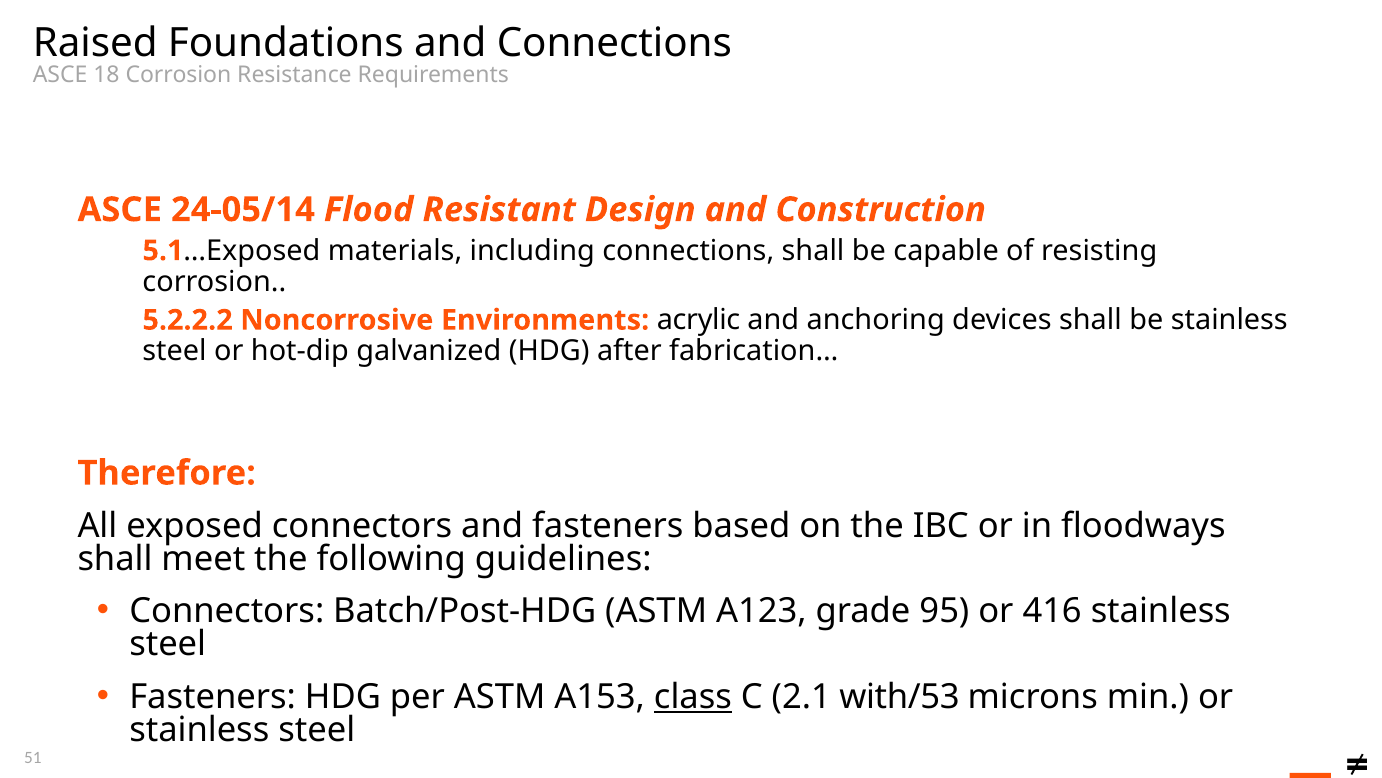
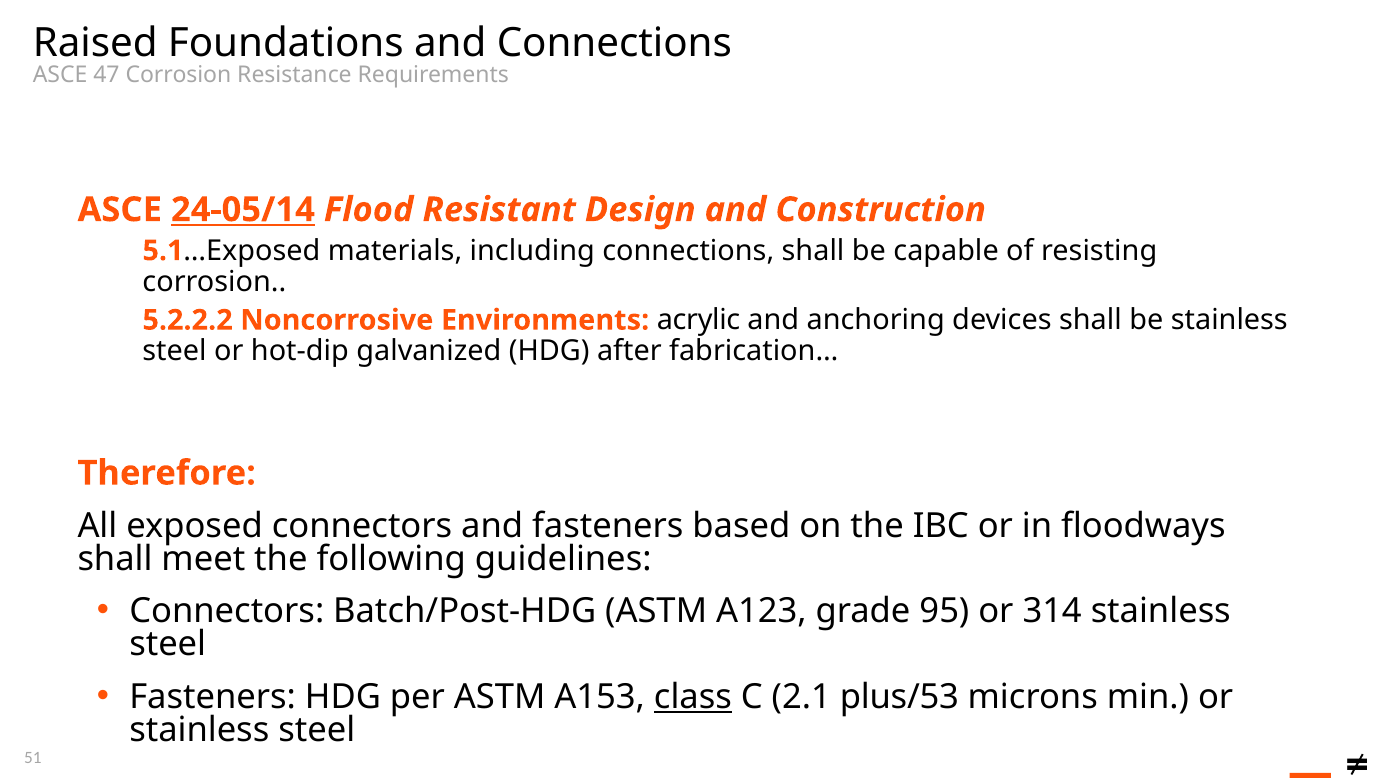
18: 18 -> 47 (106, 75)
24-05/14 underline: none -> present (243, 210)
416: 416 -> 314 (1052, 611)
with/53: with/53 -> plus/53 (899, 696)
